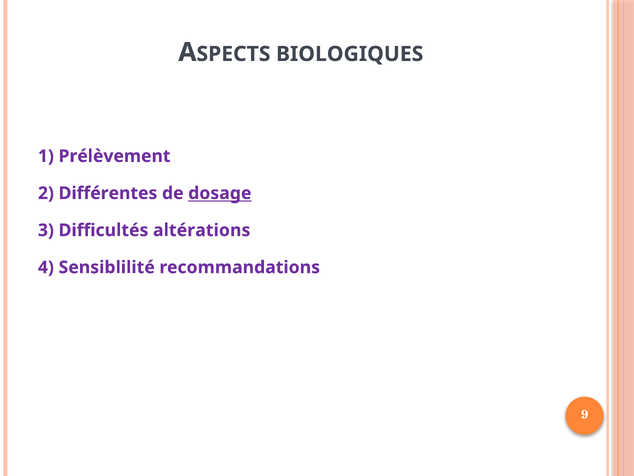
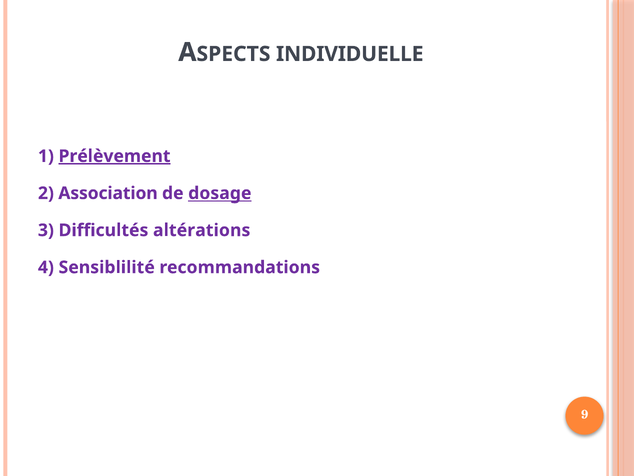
BIOLOGIQUES: BIOLOGIQUES -> INDIVIDUELLE (350, 54)
Prélèvement underline: none -> present (115, 156)
Différentes: Différentes -> Association (108, 193)
